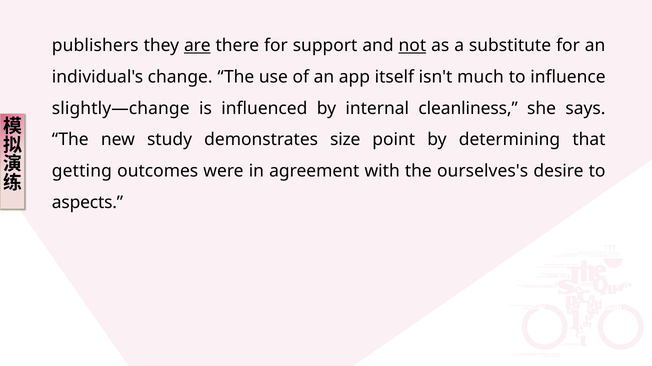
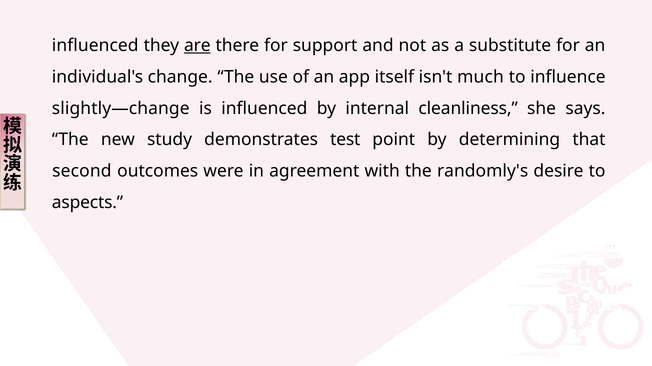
publishers: publishers -> influenced (95, 45)
not underline: present -> none (412, 45)
size: size -> test (345, 140)
getting: getting -> second (82, 171)
ourselves's: ourselves's -> randomly's (483, 171)
